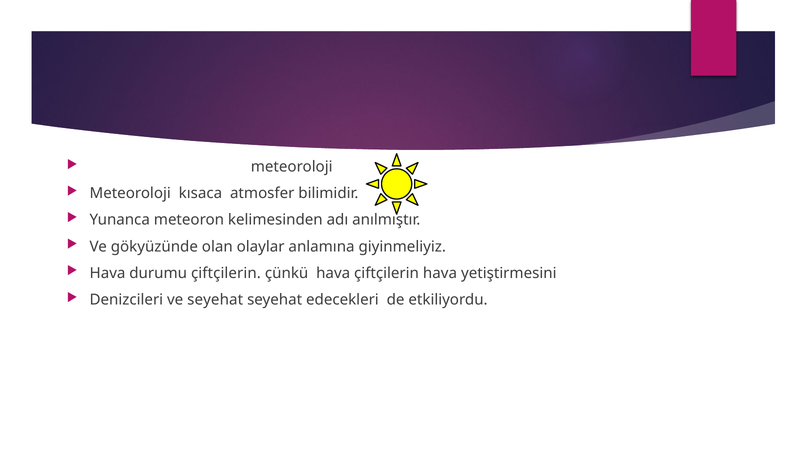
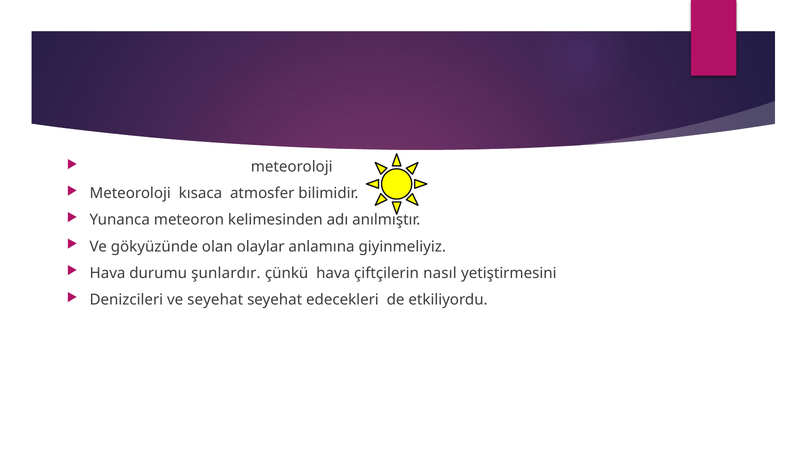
durumu çiftçilerin: çiftçilerin -> şunlardır (226, 273)
çiftçilerin hava: hava -> nasıl (440, 273)
